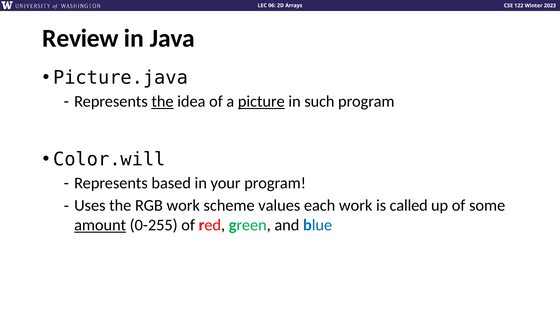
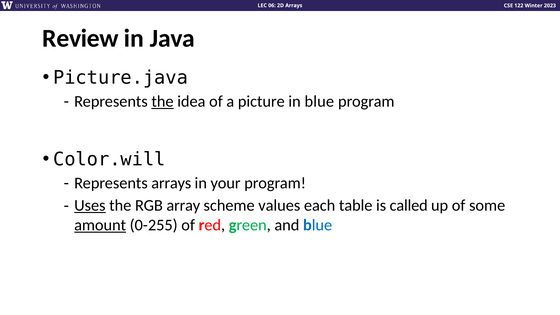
picture underline: present -> none (261, 101)
in such: such -> blue (319, 101)
Represents based: based -> arrays (171, 183)
Uses underline: none -> present (90, 206)
RGB work: work -> array (183, 206)
each work: work -> table (356, 206)
